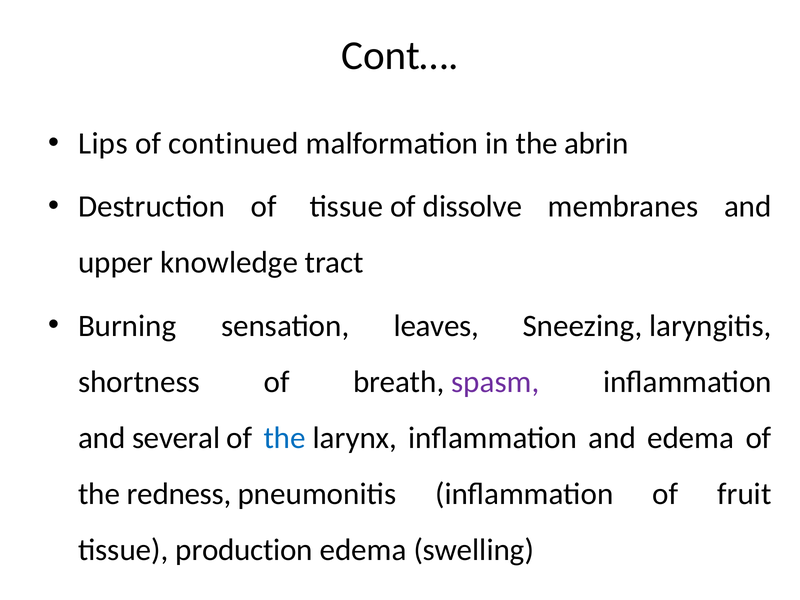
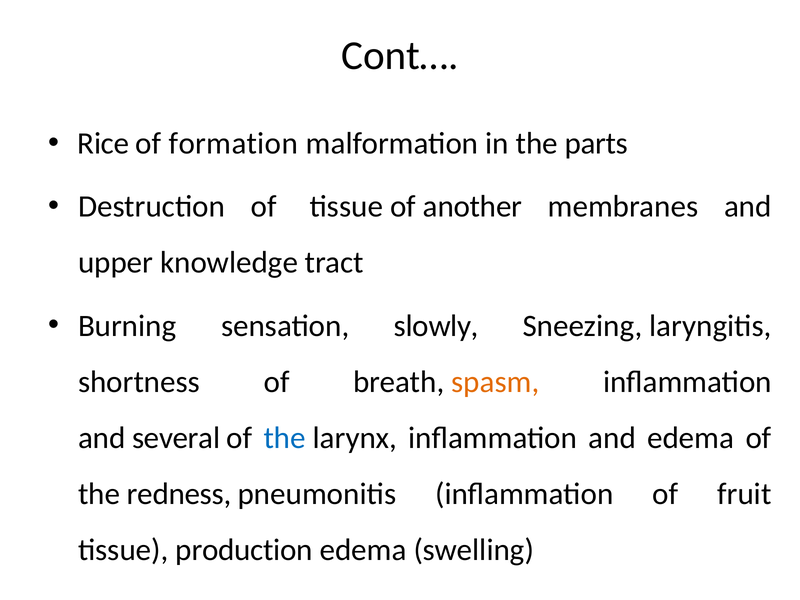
Lips: Lips -> Rice (103, 144)
continued: continued -> formation (233, 144)
abrin: abrin -> parts (596, 144)
dissolve: dissolve -> another (472, 207)
leaves: leaves -> slowly (436, 326)
spasm colour: purple -> orange (495, 382)
